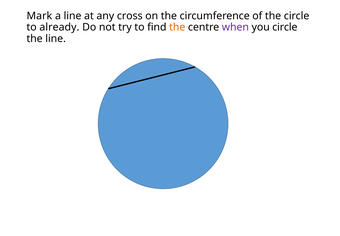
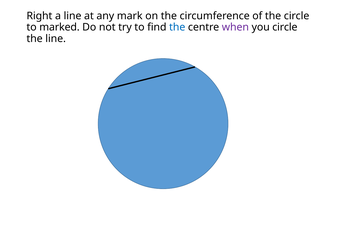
Mark: Mark -> Right (39, 16)
cross: cross -> mark (130, 16)
already: already -> marked (59, 27)
the colour: orange -> blue (177, 27)
